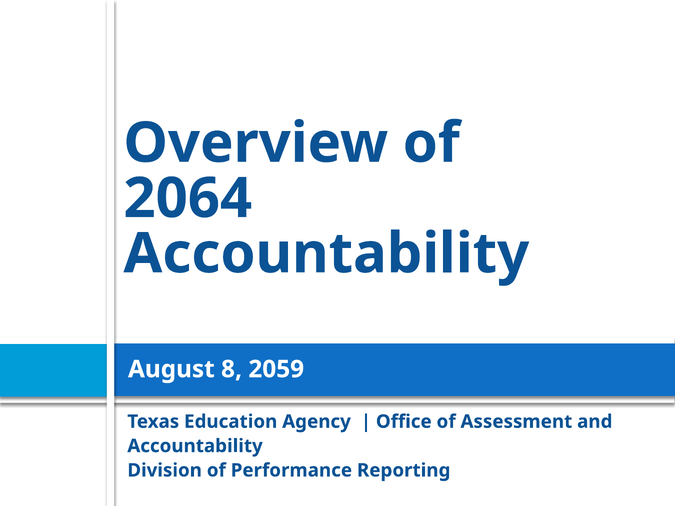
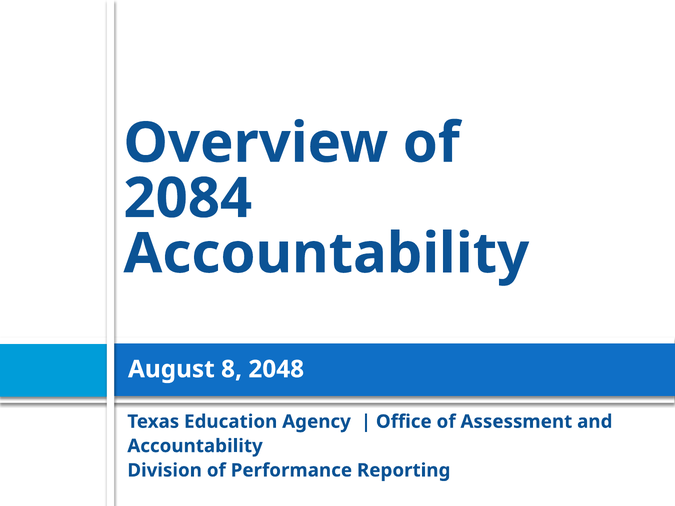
2064: 2064 -> 2084 (188, 199)
2059: 2059 -> 2048 (276, 369)
